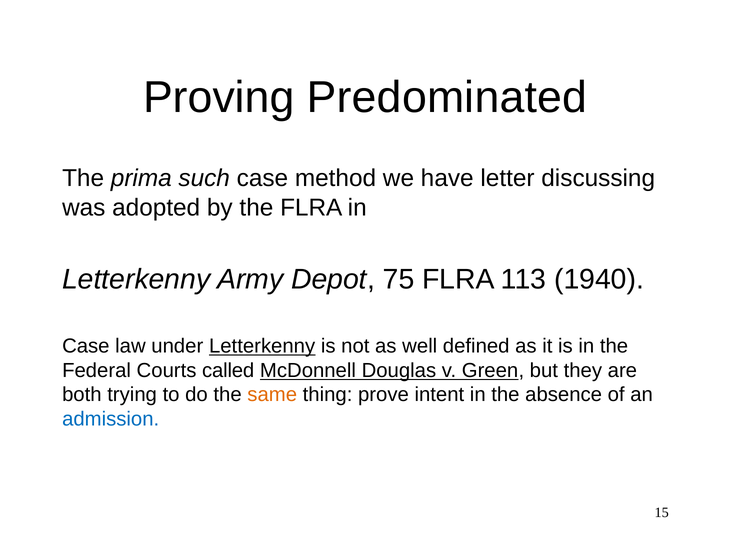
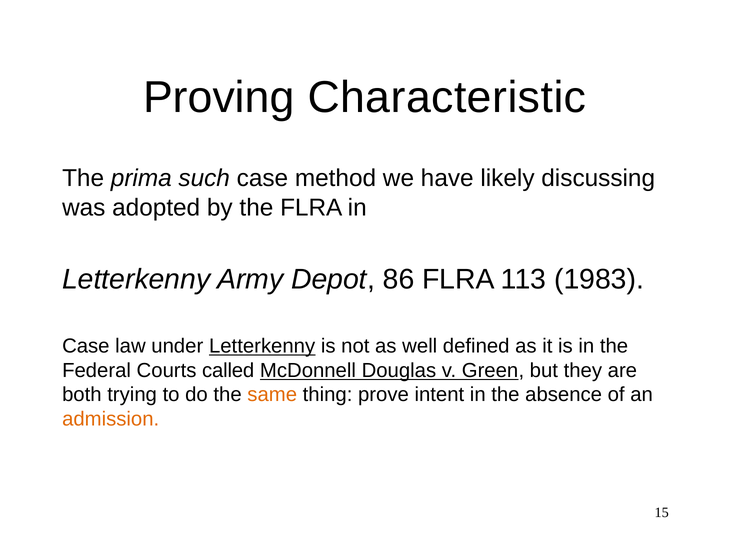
Predominated: Predominated -> Characteristic (447, 98)
letter: letter -> likely (507, 178)
75: 75 -> 86 (399, 279)
1940: 1940 -> 1983 (599, 279)
admission colour: blue -> orange (111, 419)
